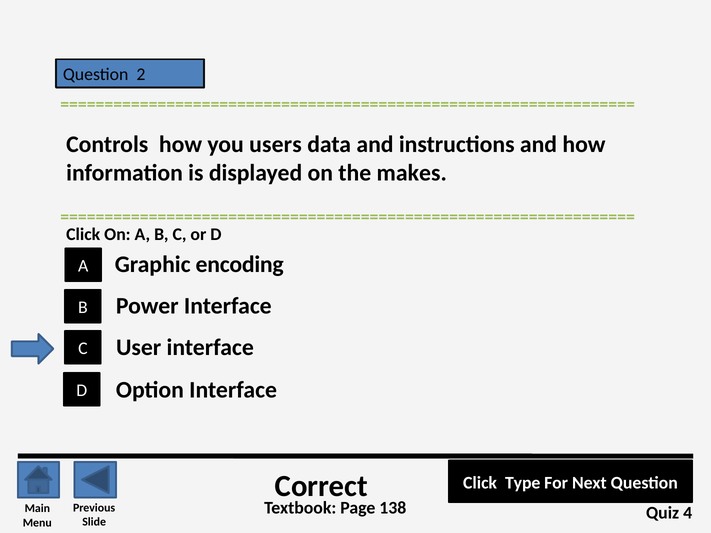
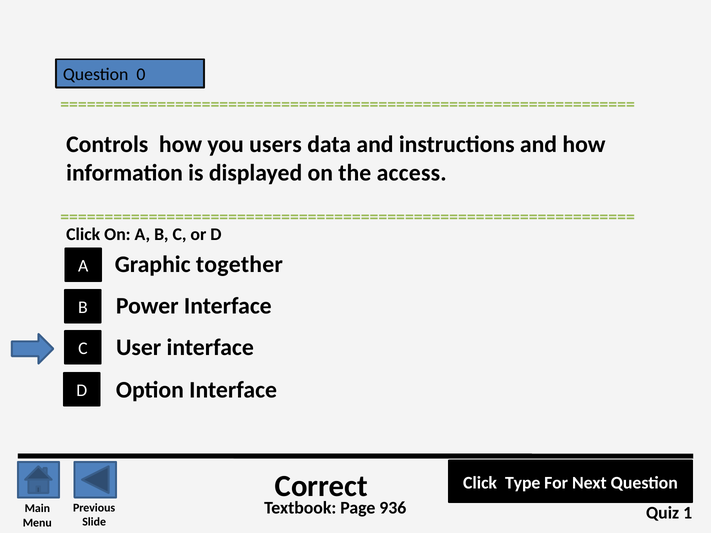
2: 2 -> 0 (141, 75)
makes: makes -> access (412, 173)
encoding: encoding -> together (239, 265)
138: 138 -> 936 (393, 508)
4: 4 -> 1 (688, 513)
